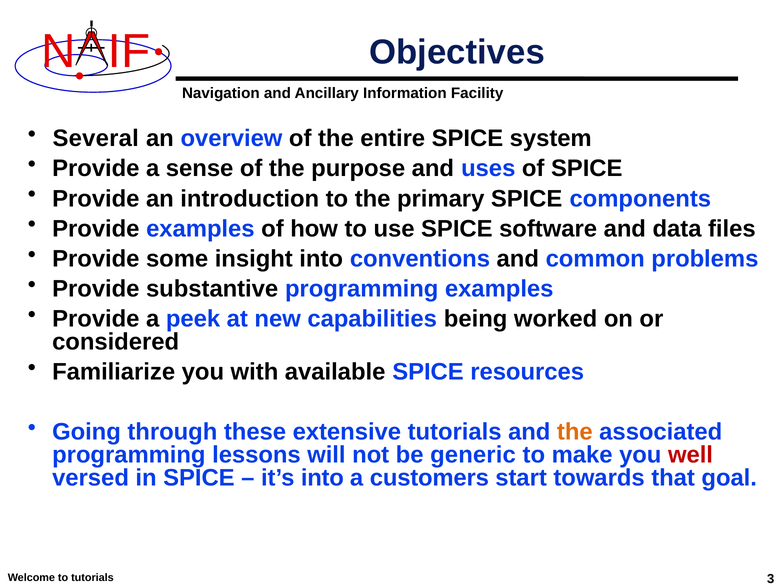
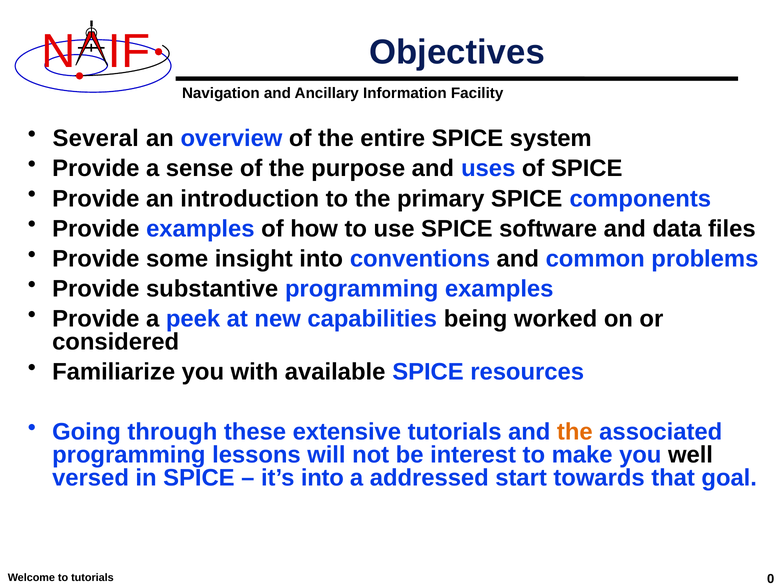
generic: generic -> interest (473, 455)
well colour: red -> black (690, 455)
customers: customers -> addressed (429, 478)
3: 3 -> 0 (771, 579)
